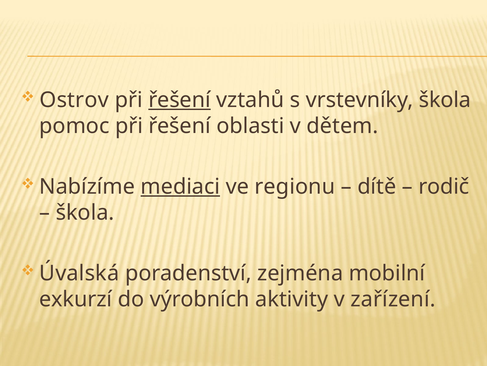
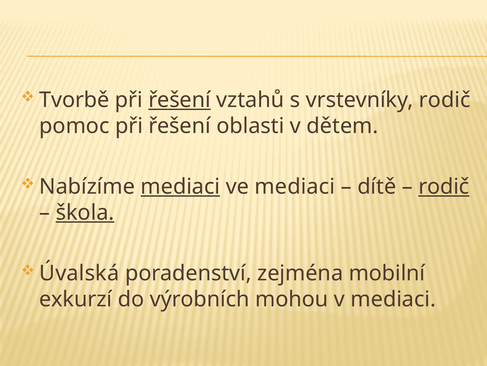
Ostrov: Ostrov -> Tvorbě (74, 100)
vrstevníky škola: škola -> rodič (445, 100)
ve regionu: regionu -> mediaci (295, 186)
rodič underline: none -> present (444, 186)
škola underline: none -> present (85, 212)
aktivity: aktivity -> mohou (292, 299)
v zařízení: zařízení -> mediaci (393, 299)
